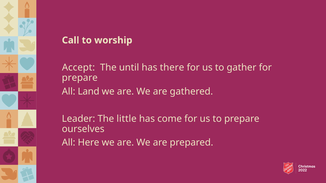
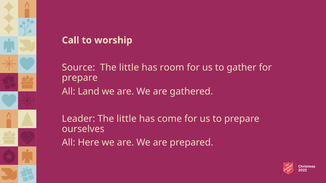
Accept: Accept -> Source (79, 68)
until: until -> little (129, 68)
there: there -> room (172, 68)
